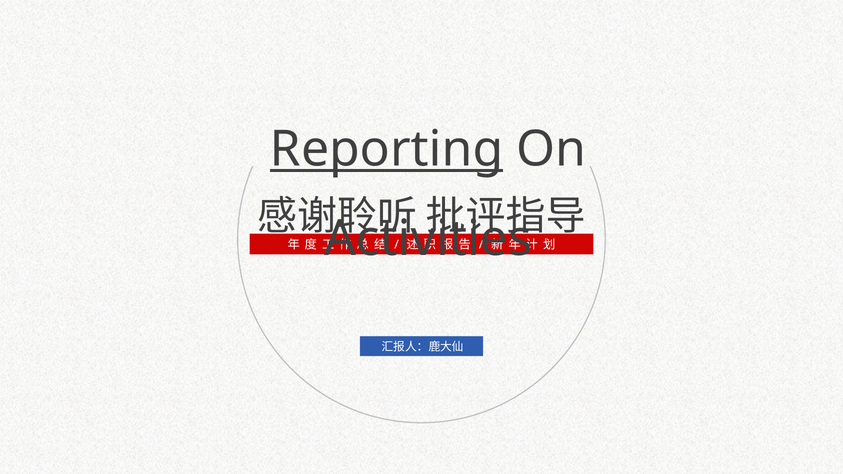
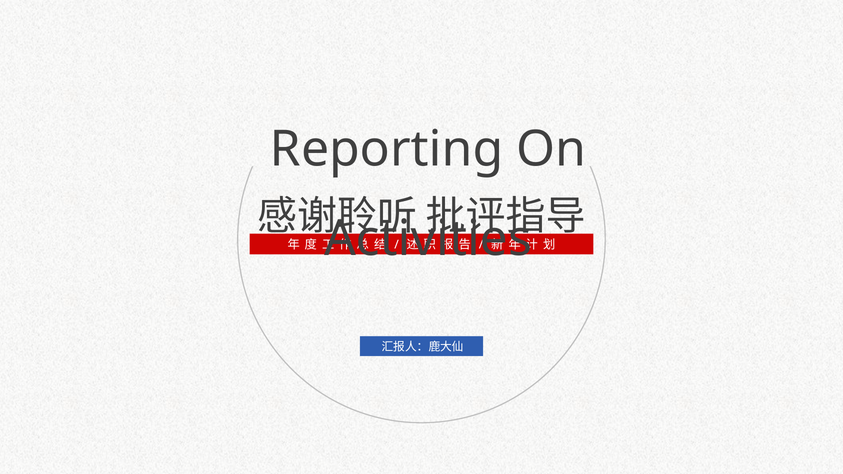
Reporting underline: present -> none (387, 149)
